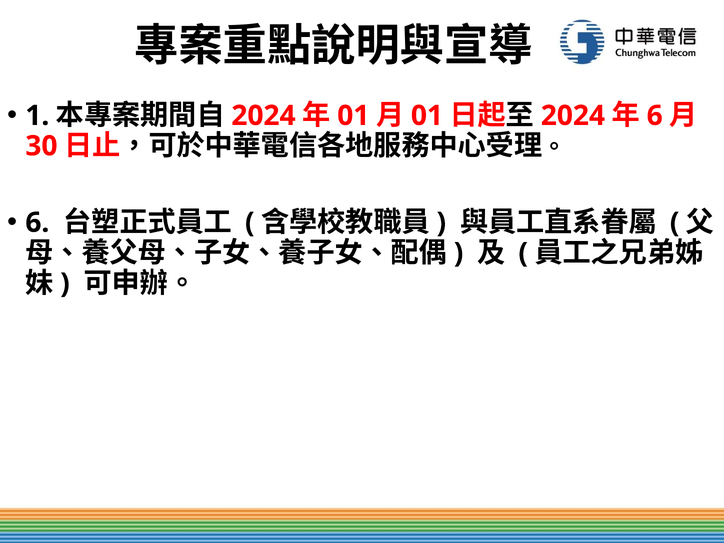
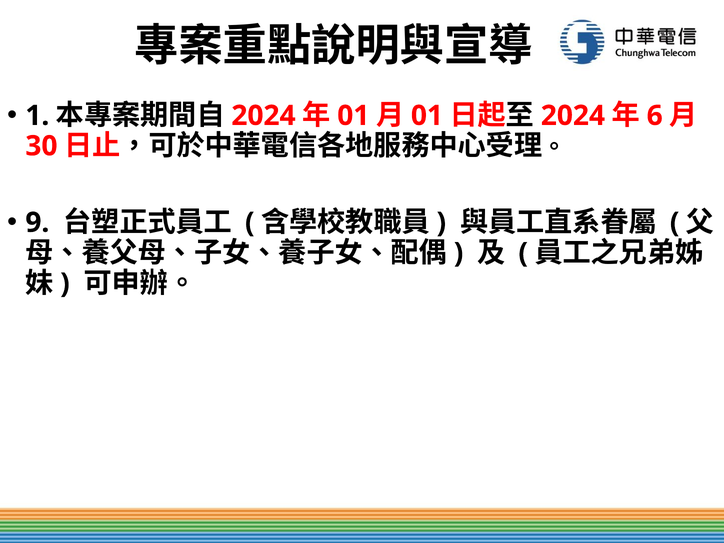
6: 6 -> 9 (37, 223)
